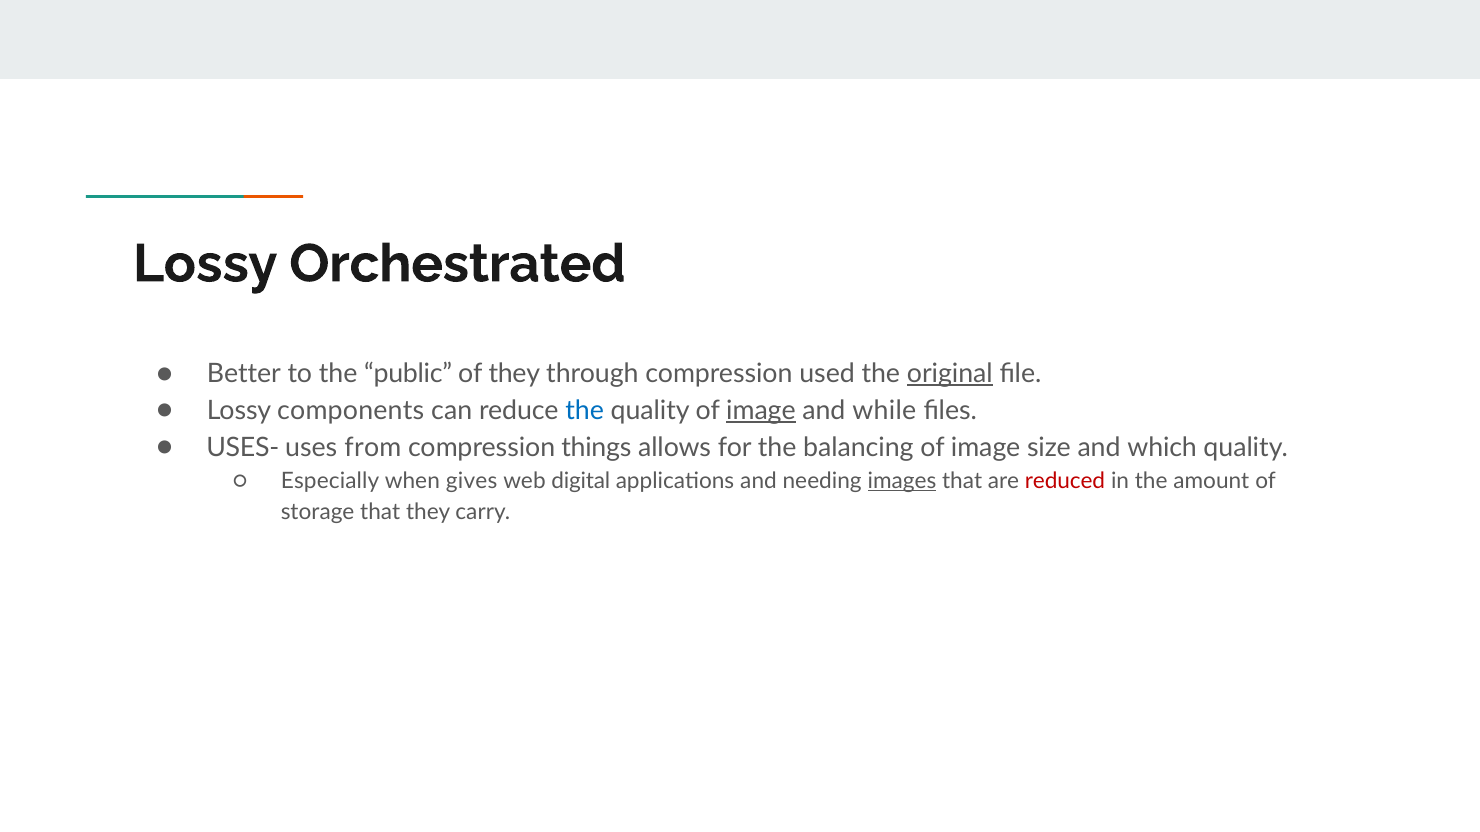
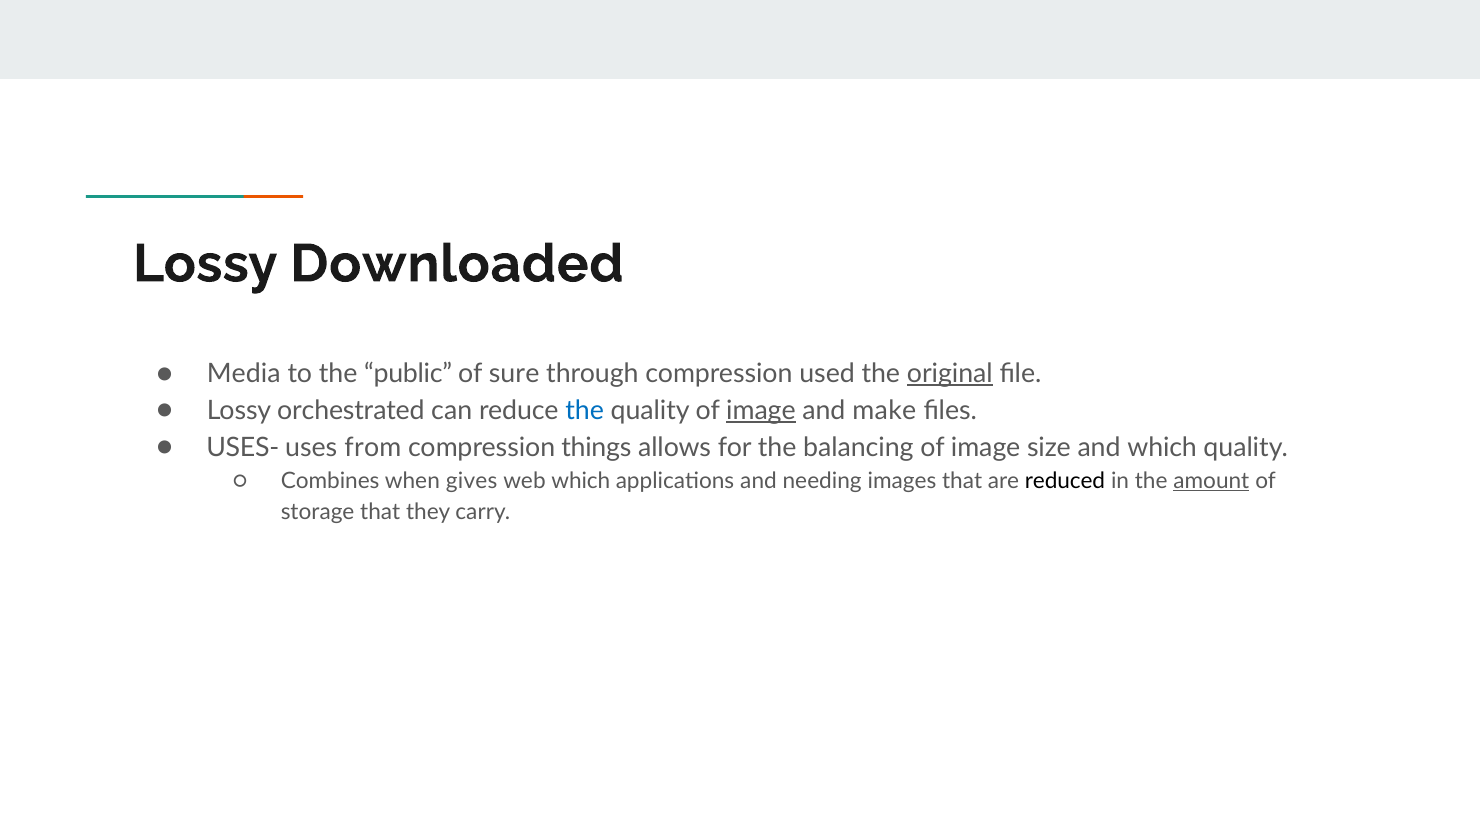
Orchestrated: Orchestrated -> Downloaded (457, 264)
Better: Better -> Media (244, 374)
of they: they -> sure (514, 374)
components: components -> orchestrated (351, 411)
while: while -> make (884, 411)
Especially: Especially -> Combines (330, 481)
web digital: digital -> which (581, 481)
images underline: present -> none (902, 481)
reduced colour: red -> black (1065, 481)
amount underline: none -> present (1211, 481)
